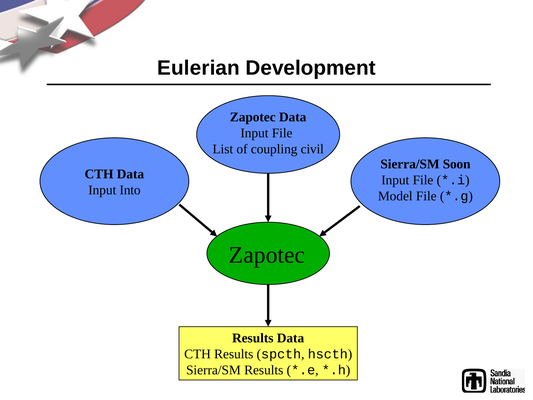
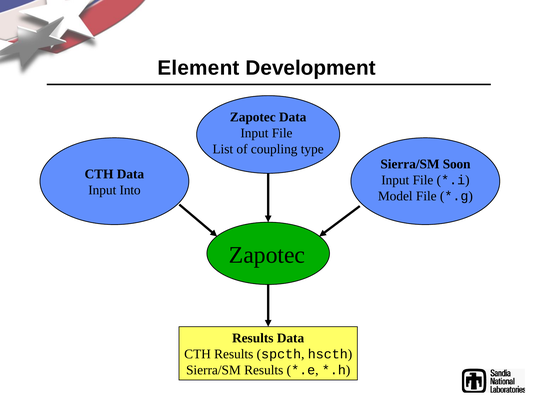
Eulerian: Eulerian -> Element (199, 68)
civil: civil -> type (312, 149)
